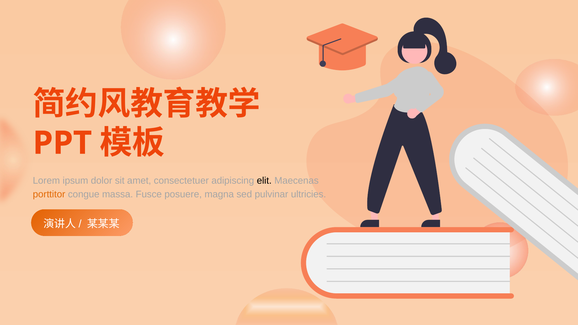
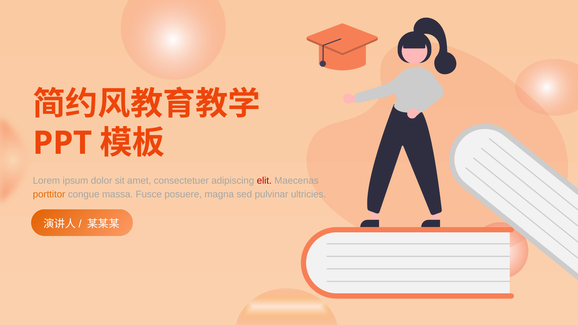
elit colour: black -> red (264, 181)
